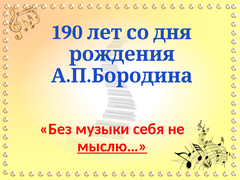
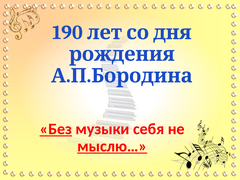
Без underline: none -> present (56, 129)
